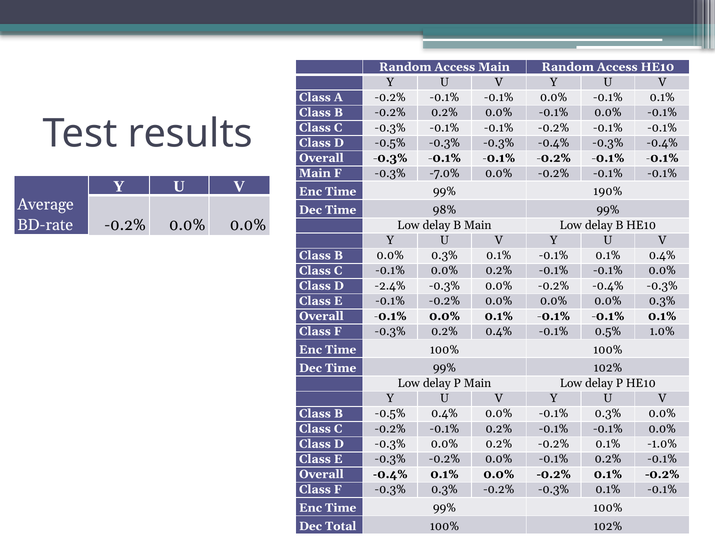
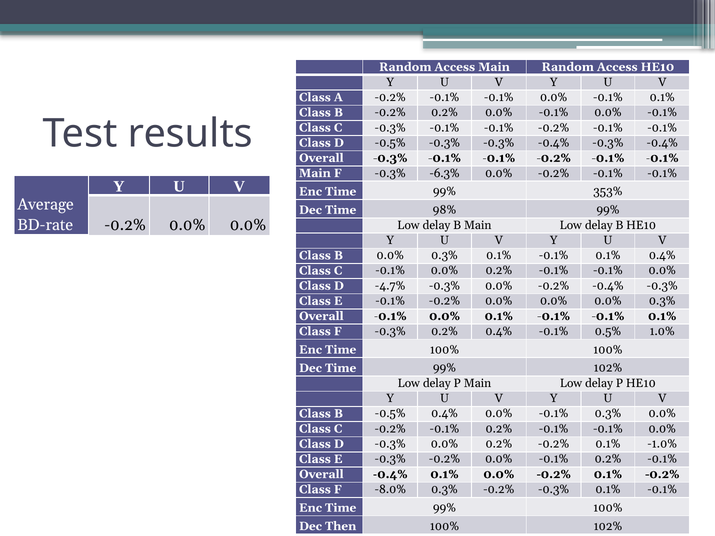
-7.0%: -7.0% -> -6.3% (445, 173)
190%: 190% -> 353% (608, 192)
-2.4%: -2.4% -> -4.7% (390, 286)
-0.3%: -0.3% -> -8.0% (390, 490)
Total: Total -> Then (341, 526)
